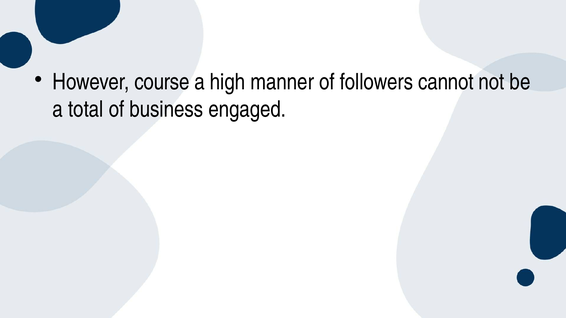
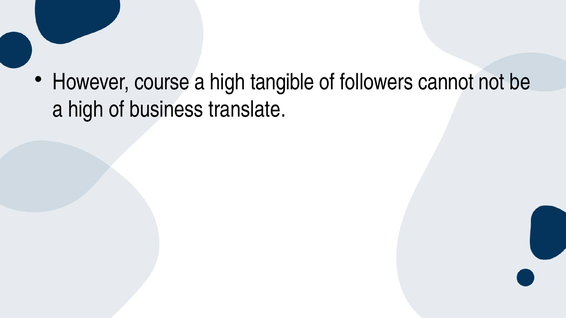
manner: manner -> tangible (282, 82)
total: total -> high (86, 110)
engaged: engaged -> translate (247, 110)
